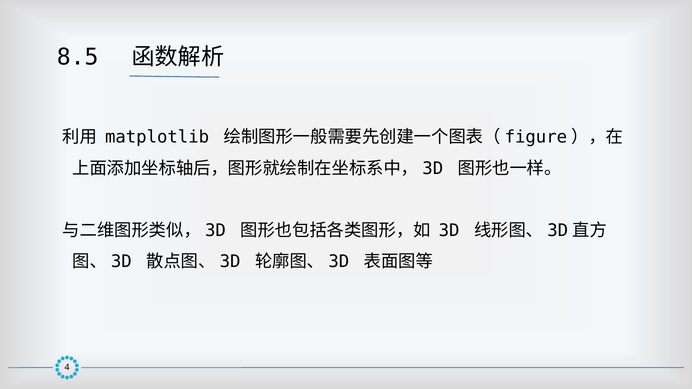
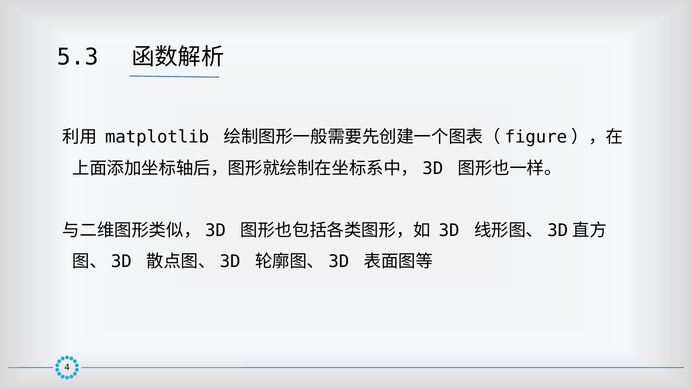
8.5: 8.5 -> 5.3 (78, 57)
